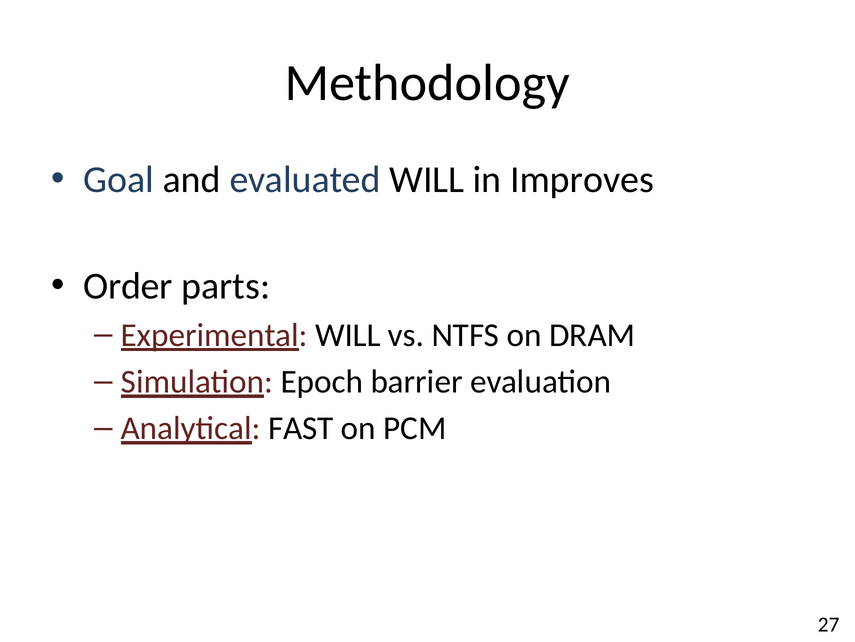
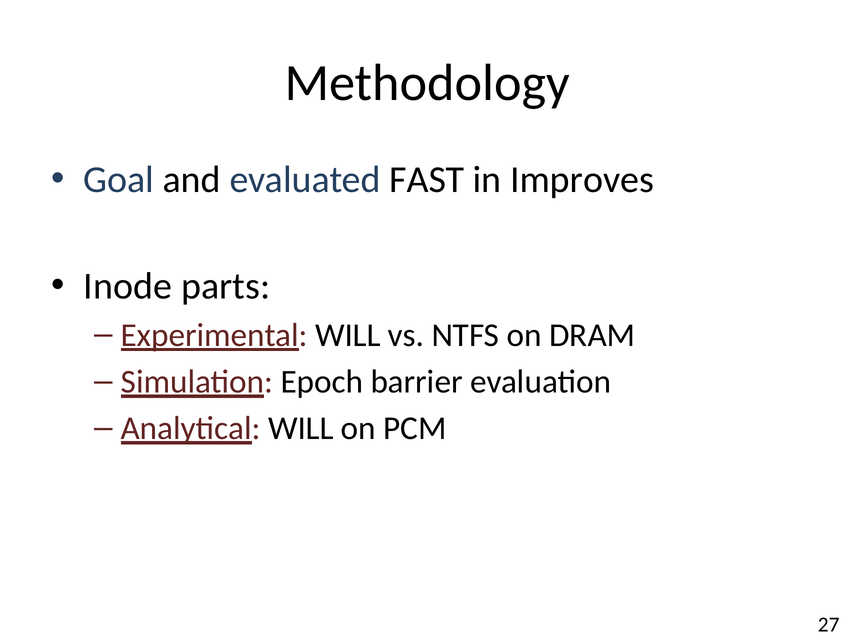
evaluated WILL: WILL -> FAST (427, 179)
Order: Order -> Inode (128, 286)
Analytical FAST: FAST -> WILL (301, 428)
